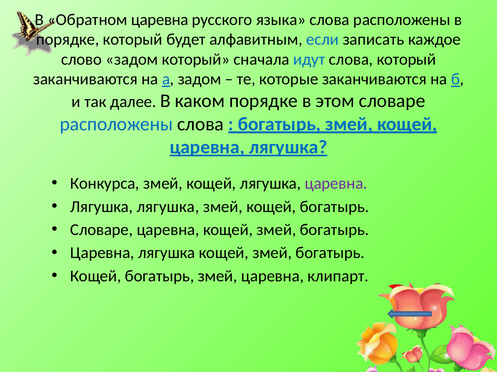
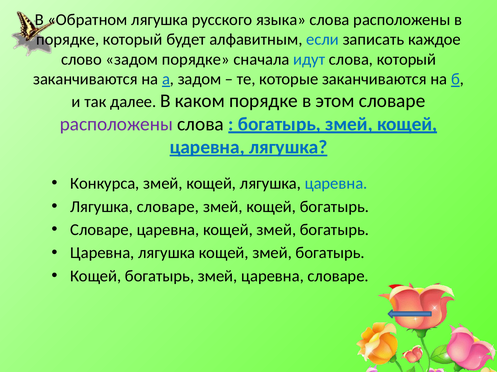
Обратном царевна: царевна -> лягушка (160, 20)
задом который: который -> порядке (196, 59)
расположены colour: blue -> purple (116, 124)
царевна colour: purple -> blue (336, 184)
Лягушка лягушка: лягушка -> словаре (168, 207)
царевна клипарт: клипарт -> словаре (338, 277)
